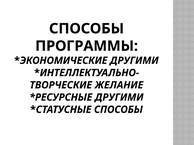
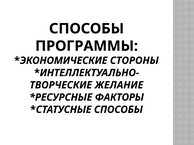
ДРУГИМИ: ДРУГИМИ -> СТОРОНЫ (134, 61)
ДРУГИМИ: ДРУГИМИ -> ФАКТОРЫ (119, 98)
